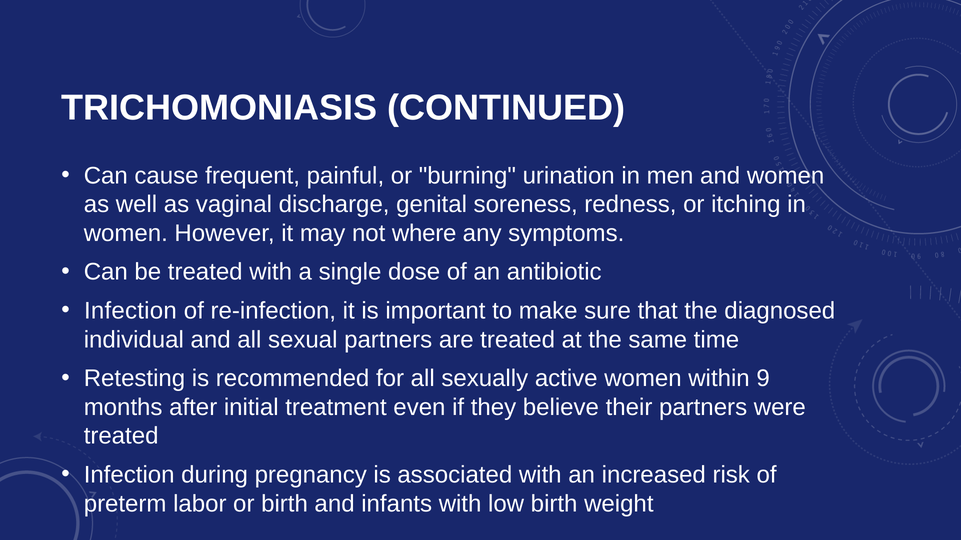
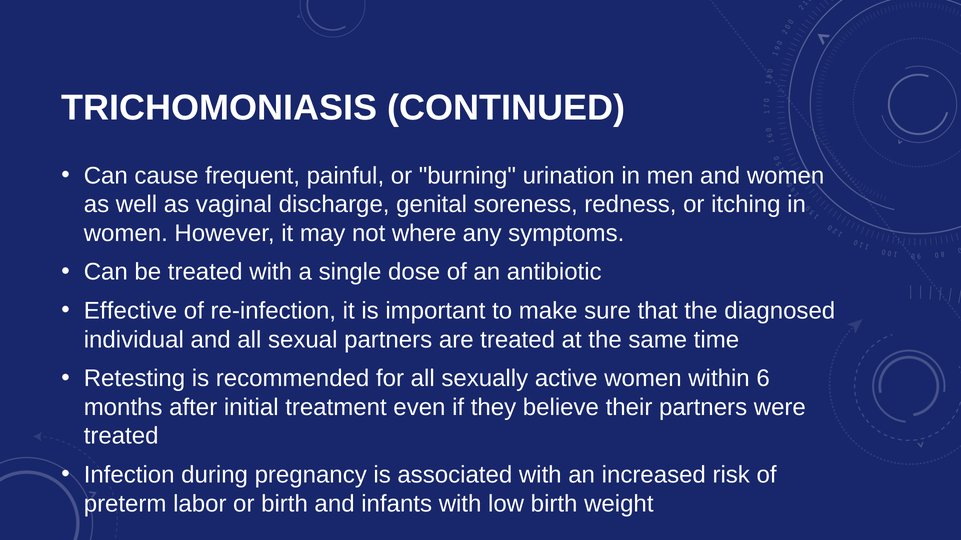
Infection: Infection -> Effective (130, 311)
9: 9 -> 6 (763, 379)
